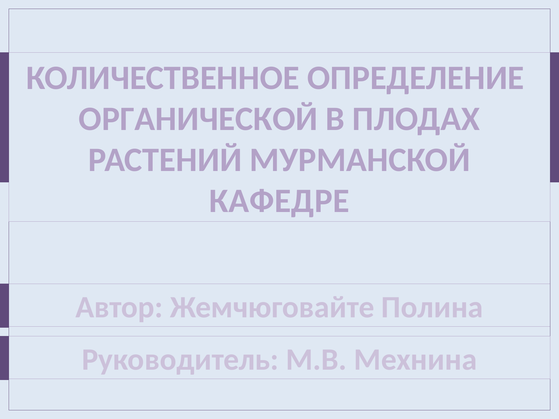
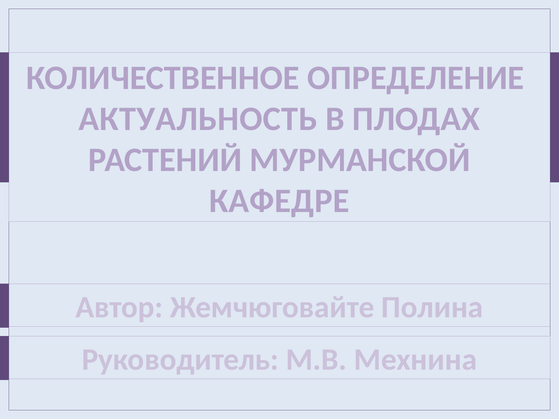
ОРГАНИЧЕСКОЙ: ОРГАНИЧЕСКОЙ -> АКТУАЛЬНОСТЬ (198, 119)
